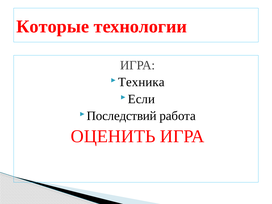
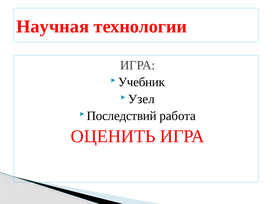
Которые: Которые -> Научная (53, 26)
Техника: Техника -> Учебник (141, 82)
Если: Если -> Узел (141, 99)
